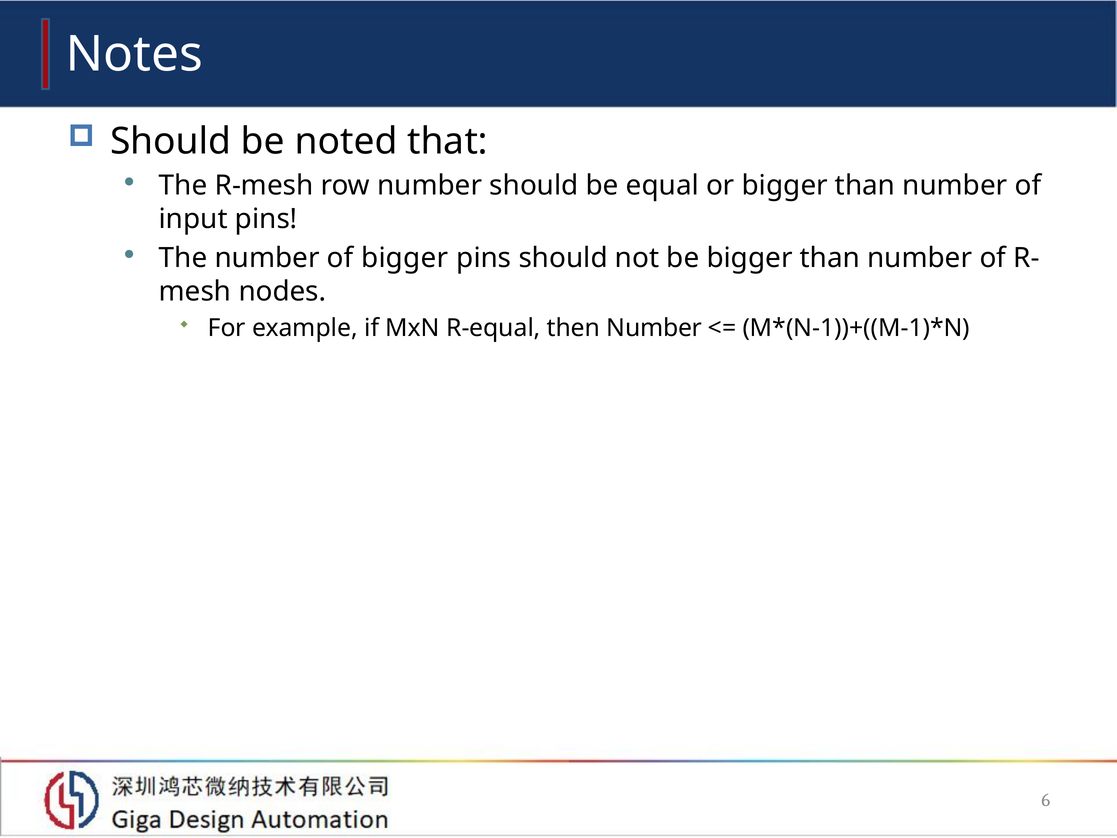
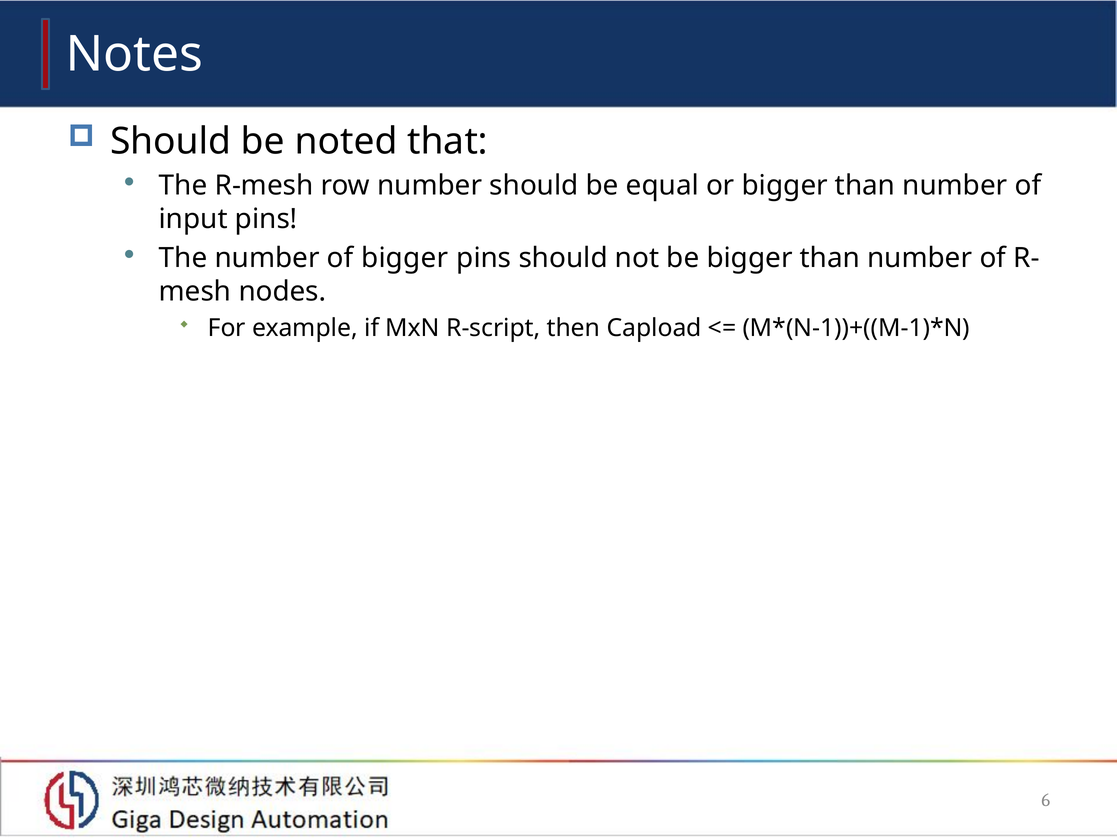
R-equal: R-equal -> R-script (493, 328)
then Number: Number -> Capload (654, 328)
